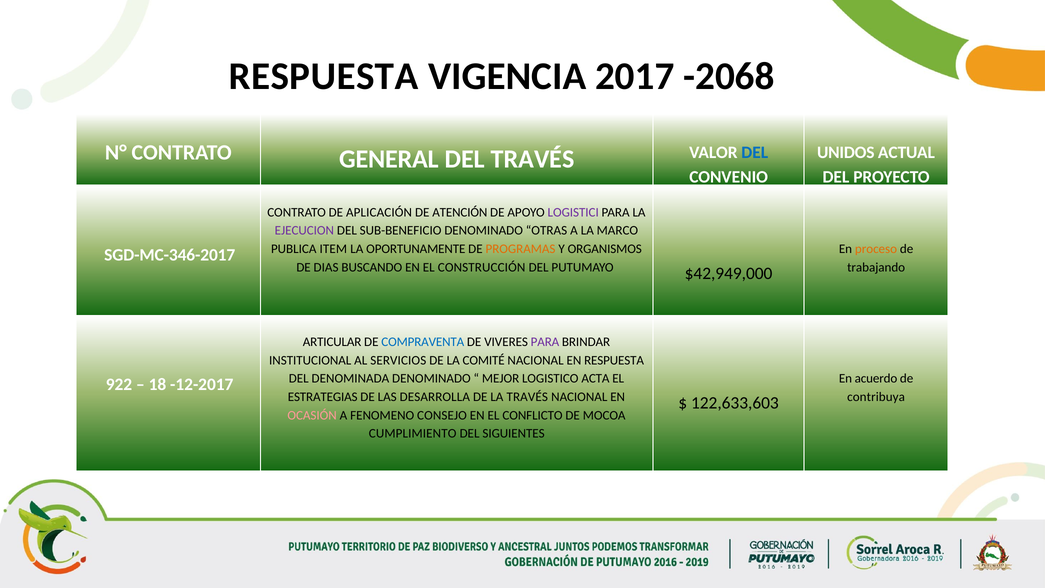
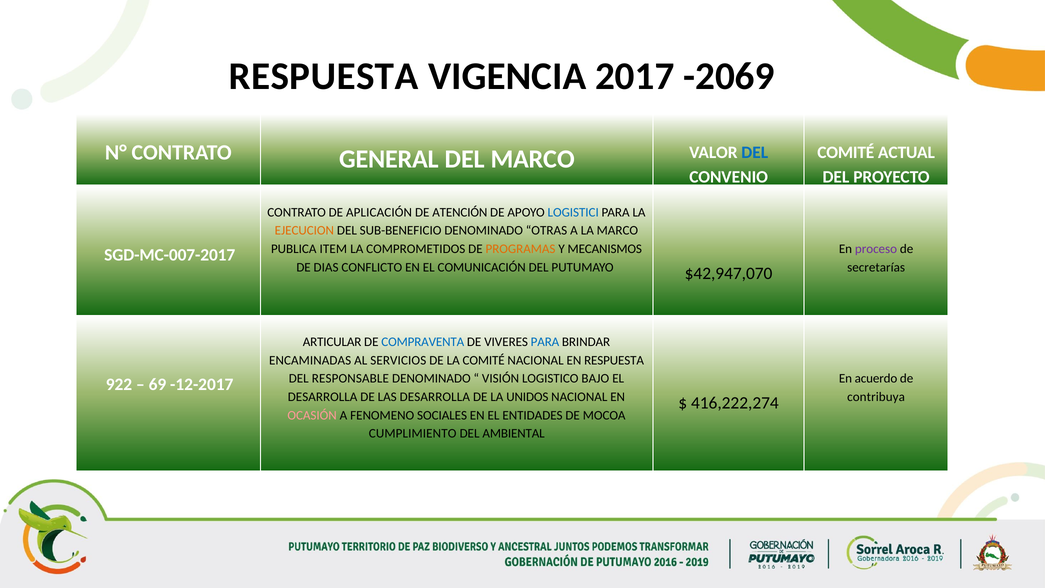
-2068: -2068 -> -2069 (729, 76)
DEL TRAVÉS: TRAVÉS -> MARCO (533, 159)
UNIDOS: UNIDOS -> COMITÉ (846, 152)
LOGISTICI colour: purple -> blue (573, 212)
EJECUCION colour: purple -> orange (304, 231)
OPORTUNAMENTE: OPORTUNAMENTE -> COMPROMETIDOS (416, 249)
ORGANISMOS: ORGANISMOS -> MECANISMOS (605, 249)
proceso colour: orange -> purple (876, 249)
SGD-MC-346-2017: SGD-MC-346-2017 -> SGD-MC-007-2017 (170, 255)
BUSCANDO: BUSCANDO -> CONFLICTO (372, 267)
CONSTRUCCIÓN: CONSTRUCCIÓN -> COMUNICACIÓN (482, 267)
$42,949,000: $42,949,000 -> $42,947,070 (729, 273)
trabajando: trabajando -> secretarías (876, 267)
PARA colour: purple -> blue (545, 342)
INSTITUCIONAL: INSTITUCIONAL -> ENCAMINADAS (310, 360)
DENOMINADA: DENOMINADA -> RESPONSABLE (350, 378)
MEJOR: MEJOR -> VISIÓN (501, 378)
ACTA: ACTA -> BAJO (595, 378)
18: 18 -> 69 (157, 384)
ESTRATEGIAS: ESTRATEGIAS -> DESARROLLA (323, 397)
LA TRAVÉS: TRAVÉS -> UNIDOS (527, 397)
122,633,603: 122,633,603 -> 416,222,274 (735, 403)
CONSEJO: CONSEJO -> SOCIALES (442, 415)
CONFLICTO: CONFLICTO -> ENTIDADES (533, 415)
SIGUIENTES: SIGUIENTES -> AMBIENTAL (514, 433)
